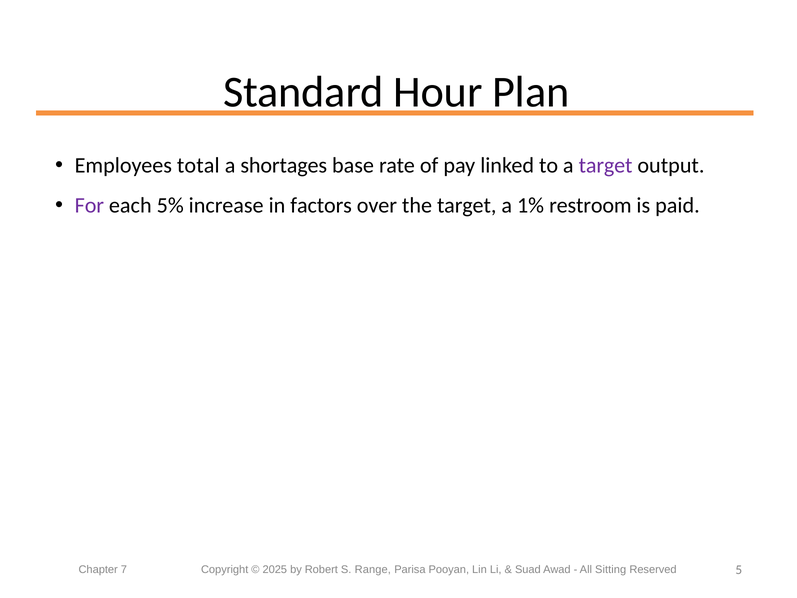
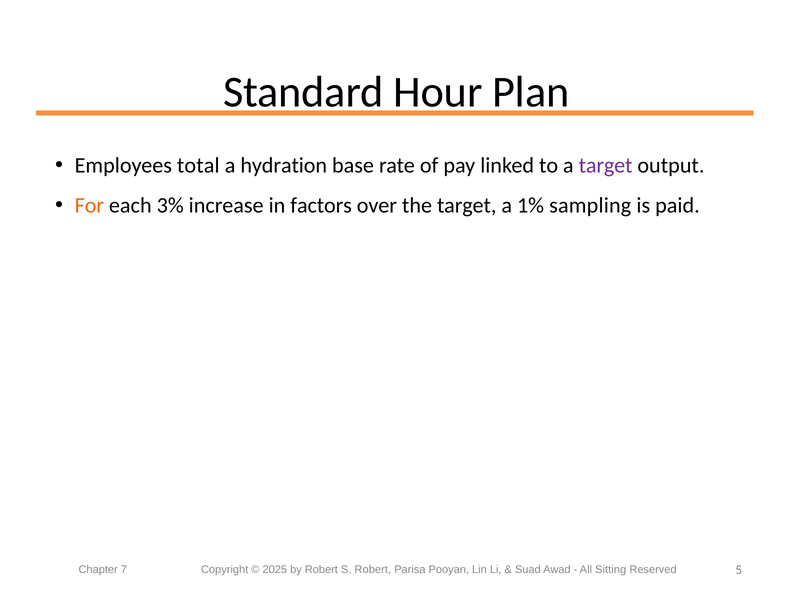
shortages: shortages -> hydration (284, 166)
For colour: purple -> orange (89, 205)
5%: 5% -> 3% (170, 205)
restroom: restroom -> sampling (590, 205)
S Range: Range -> Robert (373, 569)
